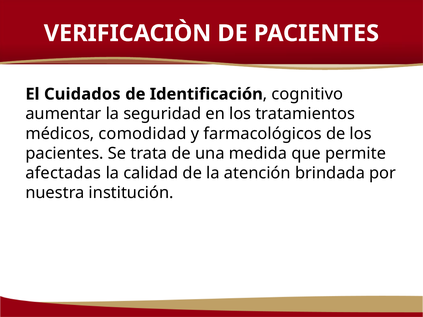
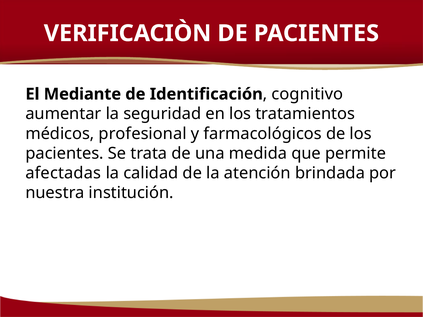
Cuidados: Cuidados -> Mediante (82, 94)
comodidad: comodidad -> profesional (143, 134)
